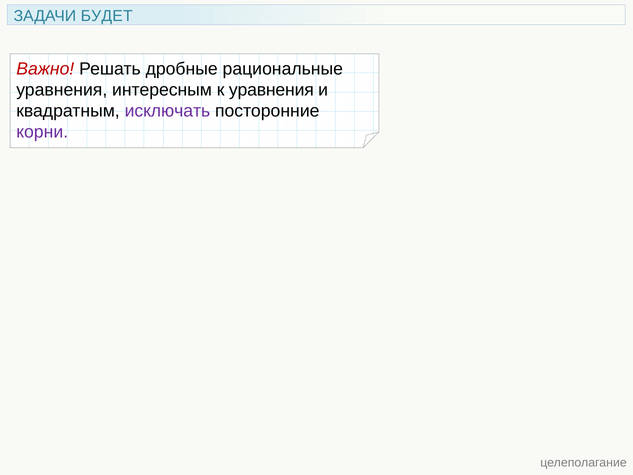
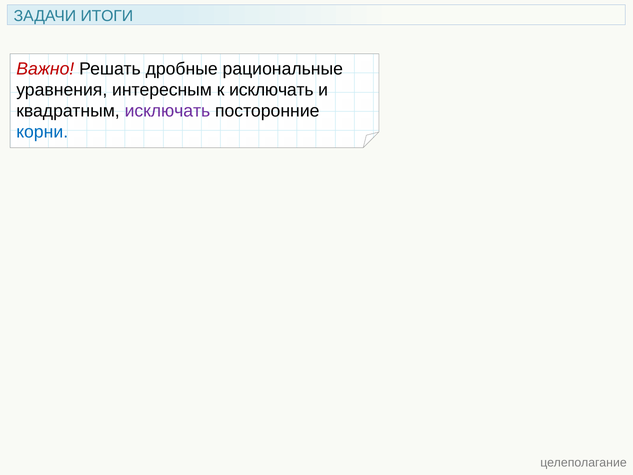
БУДЕТ: БУДЕТ -> ИТОГИ (107, 16)
к уравнения: уравнения -> исключать (271, 90)
корни colour: purple -> blue (42, 132)
